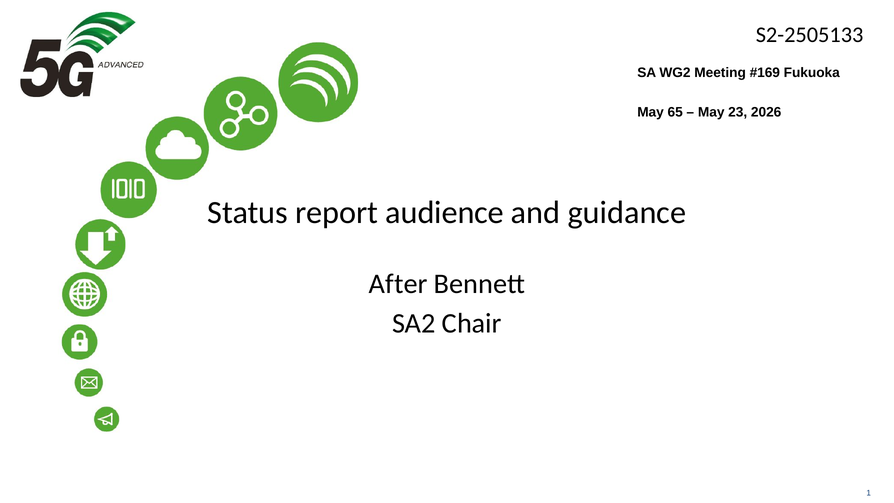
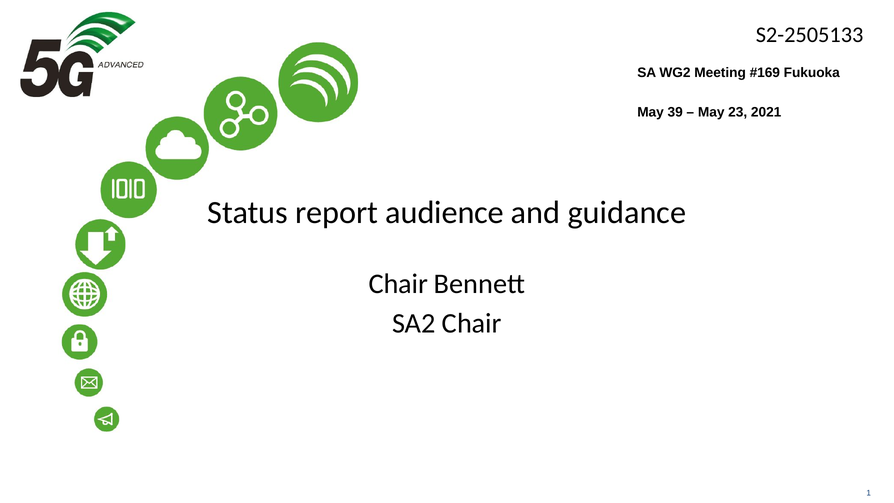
65: 65 -> 39 (675, 112)
2026: 2026 -> 2021 (766, 112)
After: After -> Chair (398, 284)
